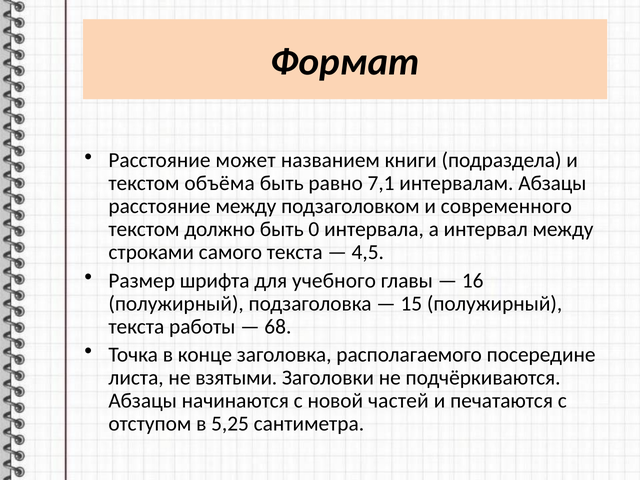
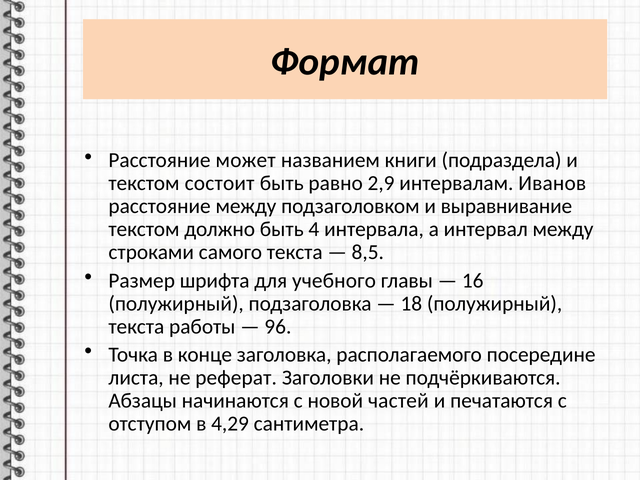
объёма: объёма -> состоит (220, 183)
7,1: 7,1 -> 2,9 (381, 183)
интервалам Абзацы: Абзацы -> Иванов (552, 183)
современного: современного -> выравнивание (506, 206)
0: 0 -> 4 (314, 229)
4,5: 4,5 -> 8,5 (368, 252)
15: 15 -> 18 (411, 304)
68: 68 -> 96 (278, 327)
взятыми: взятыми -> реферат (236, 378)
5,25: 5,25 -> 4,29 (230, 424)
